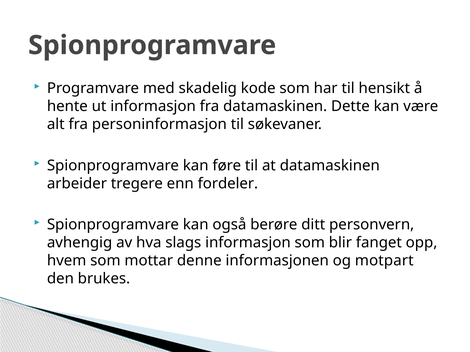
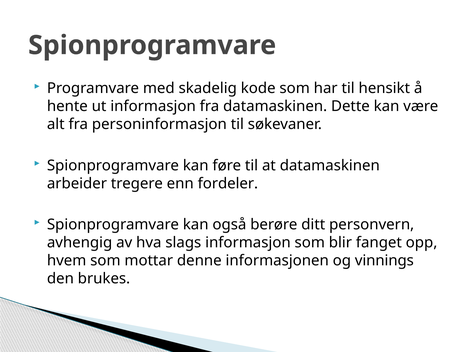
motpart: motpart -> vinnings (384, 261)
